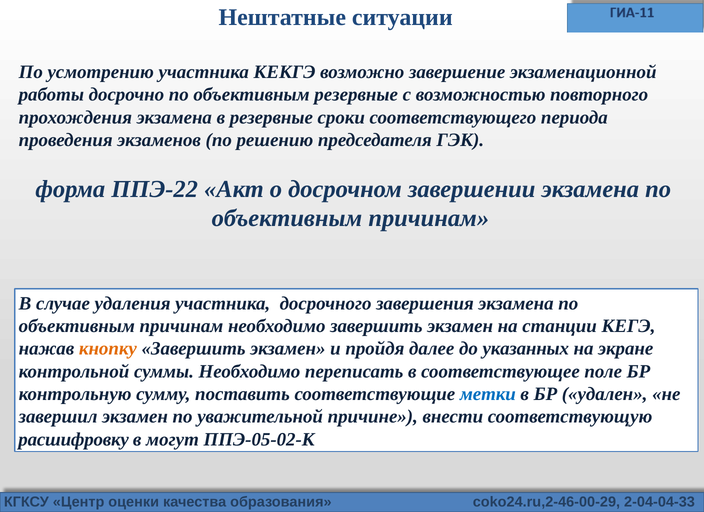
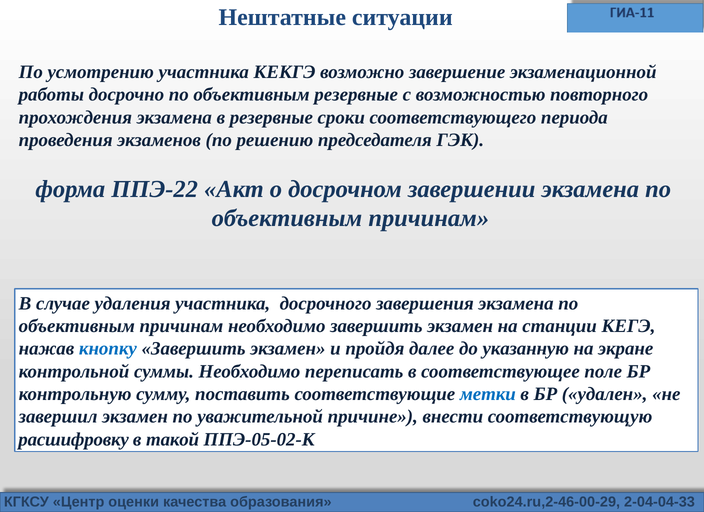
кнопку colour: orange -> blue (108, 349)
указанных: указанных -> указанную (526, 349)
могут: могут -> такой (173, 440)
